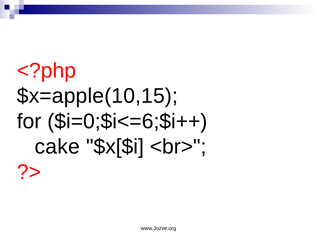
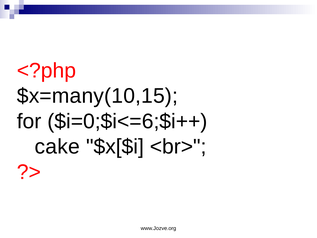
$x=apple(10,15: $x=apple(10,15 -> $x=many(10,15 (97, 96)
